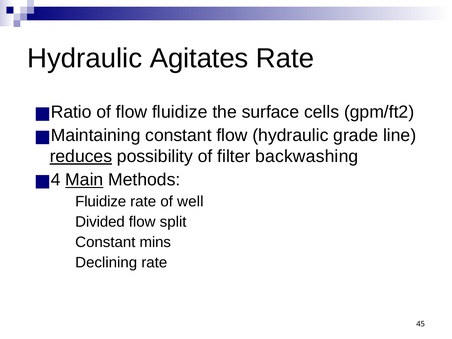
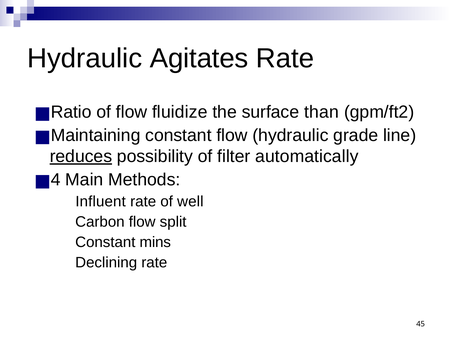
cells: cells -> than (322, 112)
backwashing: backwashing -> automatically (307, 156)
Main underline: present -> none (84, 180)
Fluidize: Fluidize -> Influent (101, 201)
Divided: Divided -> Carbon (100, 222)
